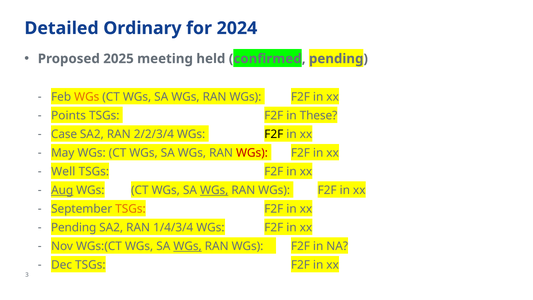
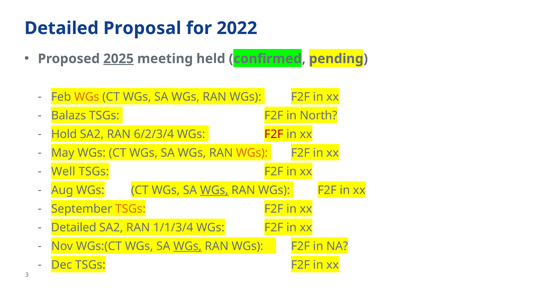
Ordinary: Ordinary -> Proposal (142, 28)
2024: 2024 -> 2022 (237, 28)
2025 underline: none -> present (119, 59)
Points: Points -> Balazs (69, 115)
These: These -> North (318, 115)
Case: Case -> Hold (64, 134)
2/2/3/4: 2/2/3/4 -> 6/2/3/4 (154, 134)
F2F colour: black -> red (274, 134)
WGs colour: red -> orange (252, 153)
Aug underline: present -> none (62, 190)
Pending: Pending -> Detailed (74, 227)
1/4/3/4: 1/4/3/4 -> 1/1/3/4 (173, 227)
